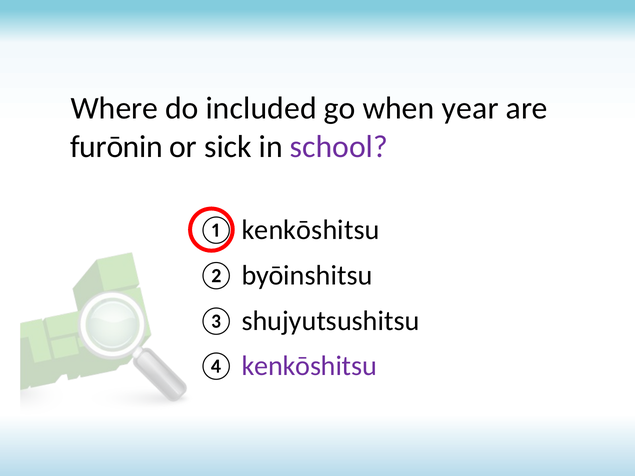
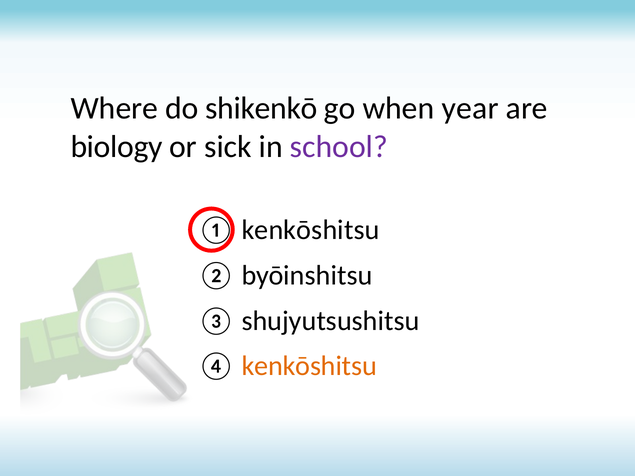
included: included -> shikenkō (261, 109)
furōnin: furōnin -> biology (117, 147)
kenkōshitsu colour: purple -> orange (309, 366)
